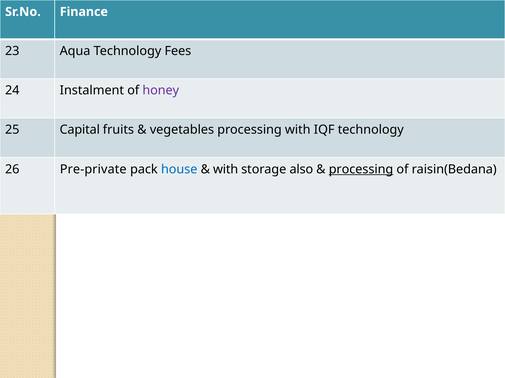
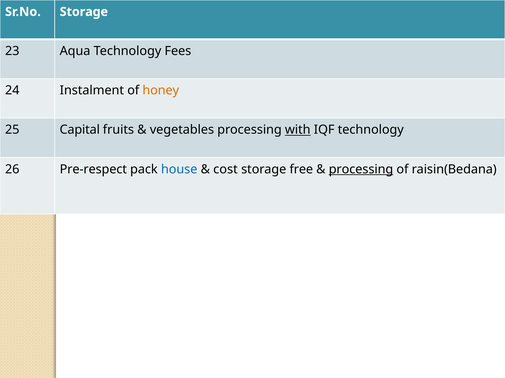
Sr.No Finance: Finance -> Storage (84, 12)
honey colour: purple -> orange (161, 91)
with underline: none -> present (298, 130)
Pre-private: Pre-private -> Pre-respect (93, 170)
with: with -> cost (226, 170)
also: also -> free (301, 170)
